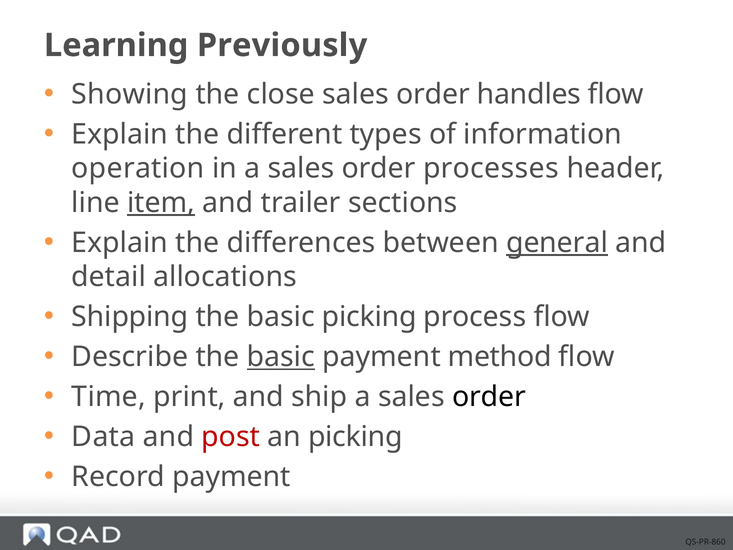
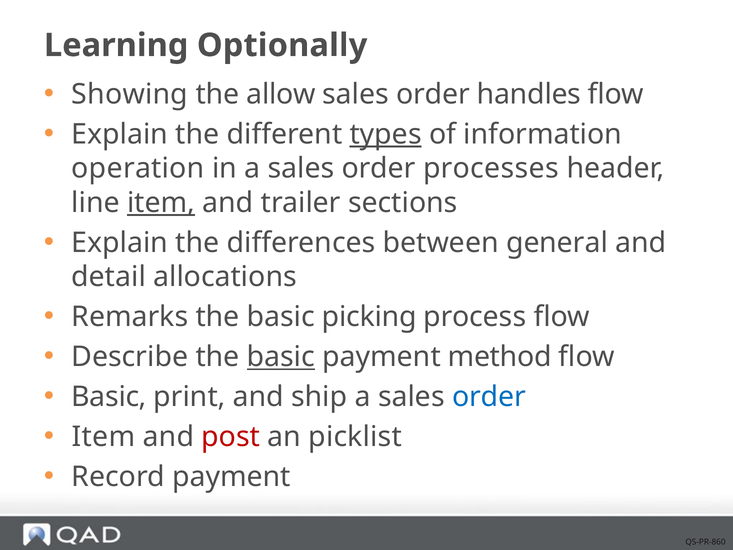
Previously: Previously -> Optionally (282, 45)
close: close -> allow (281, 94)
types underline: none -> present (386, 134)
general underline: present -> none (557, 243)
Shipping: Shipping -> Remarks (130, 317)
Time: Time -> Basic (109, 397)
order colour: black -> blue (489, 397)
Data: Data -> Item (103, 437)
an picking: picking -> picklist (355, 437)
